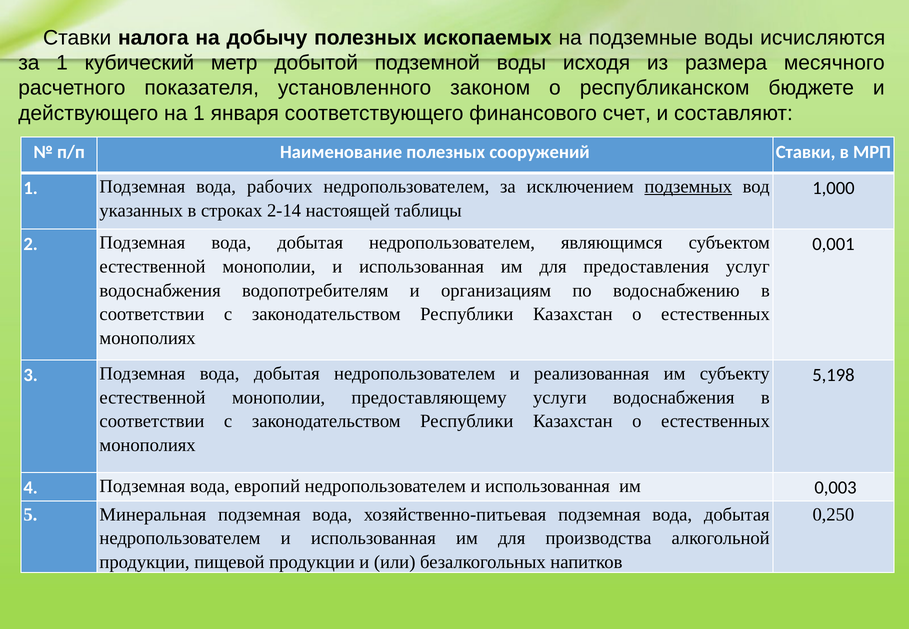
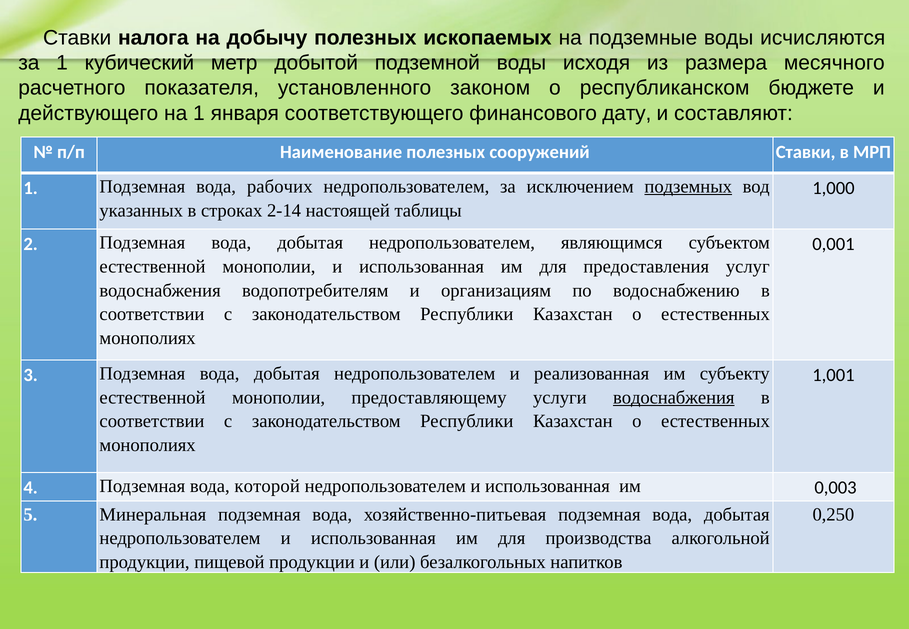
счет: счет -> дату (627, 113)
5,198: 5,198 -> 1,001 (833, 375)
водоснабжения underline: none -> present (674, 398)
европий: европий -> которой (267, 486)
